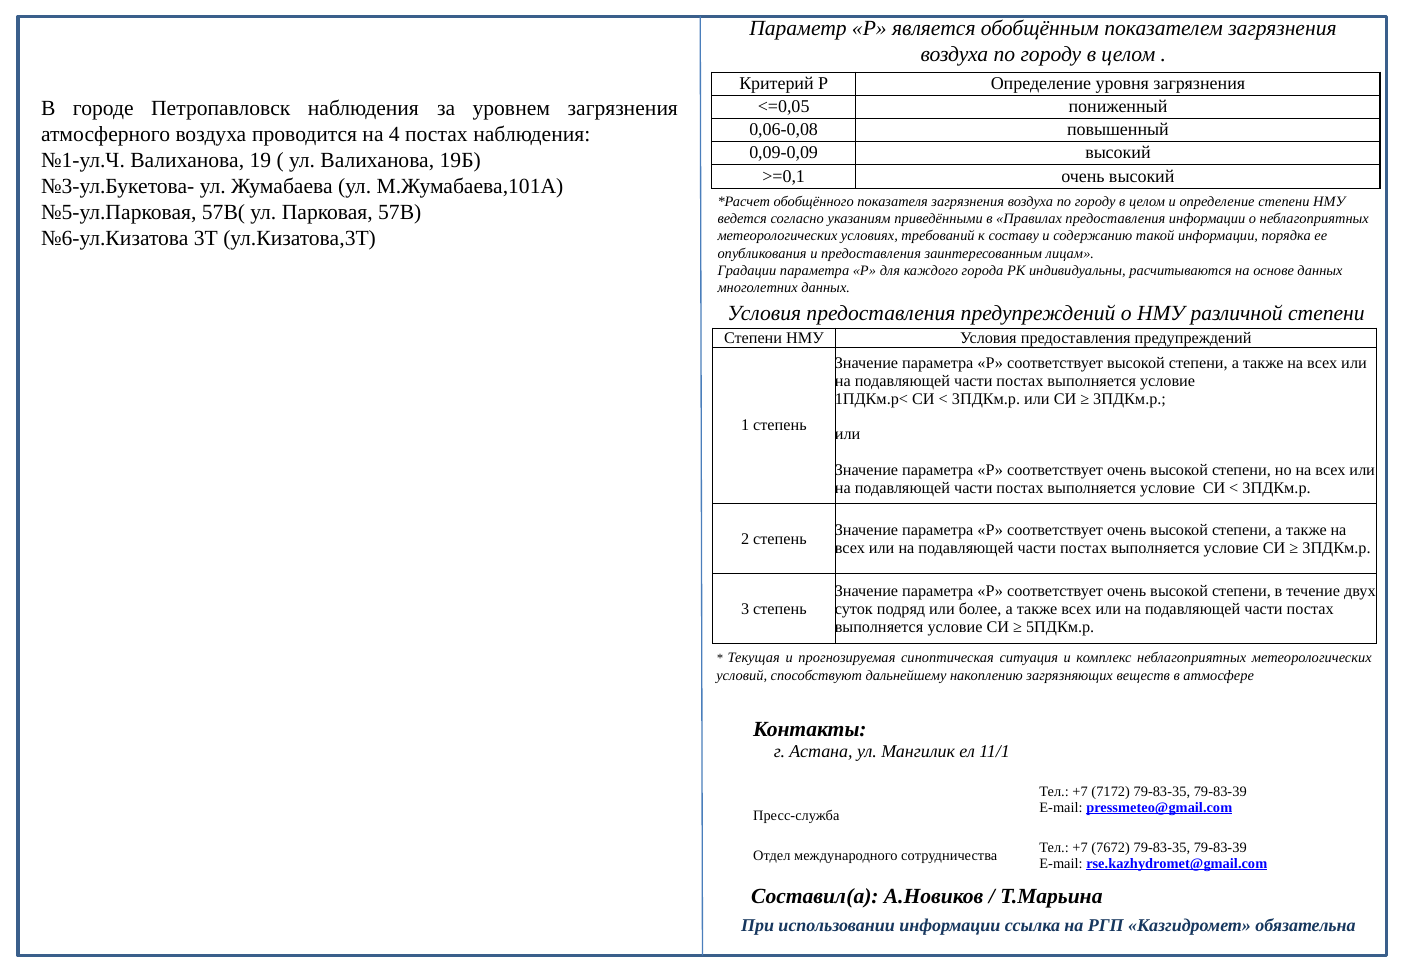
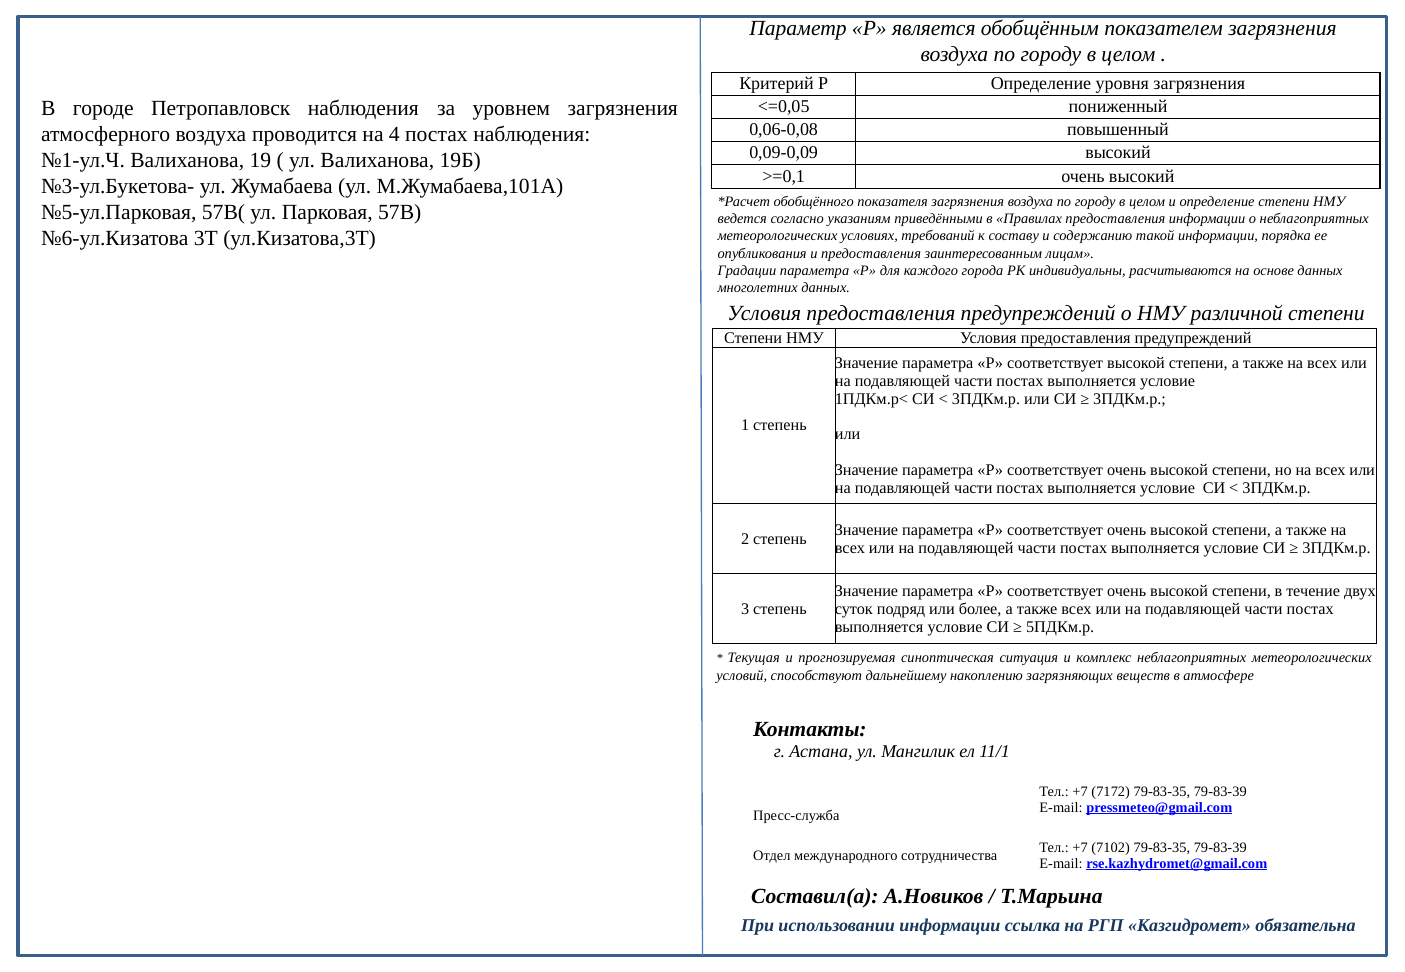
7672: 7672 -> 7102 (1111, 848)
